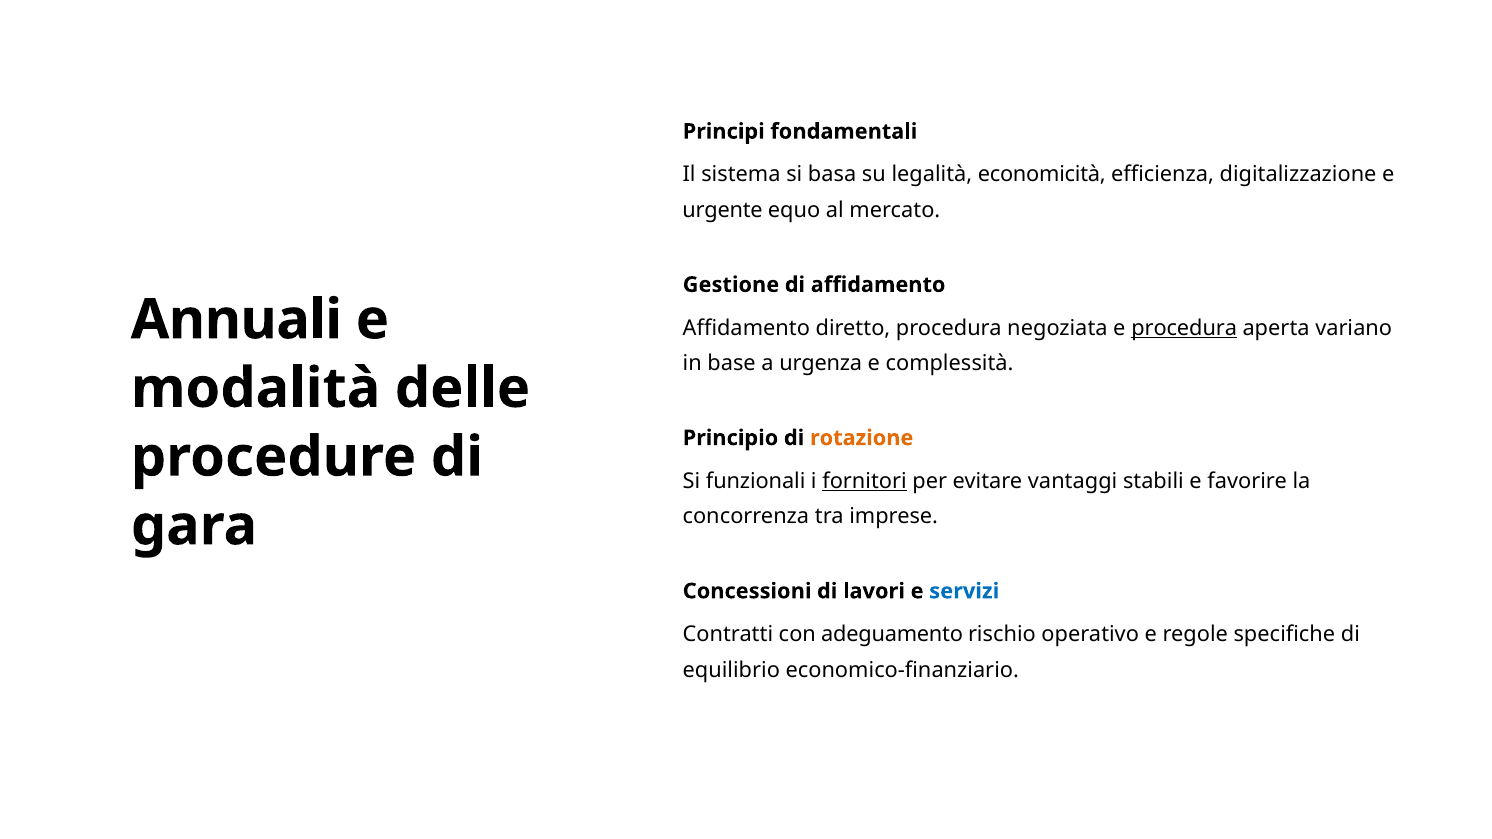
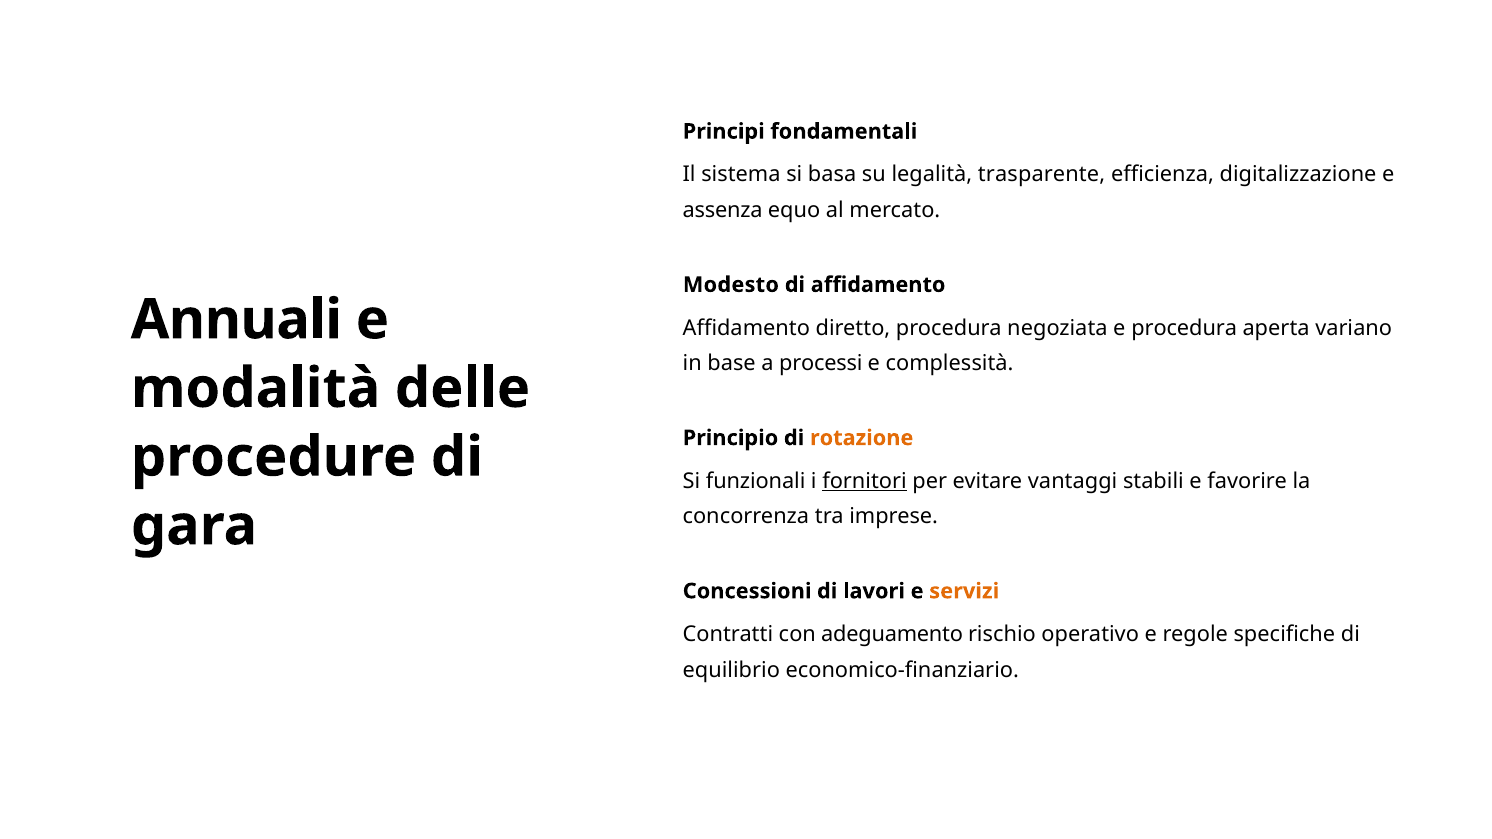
economicità: economicità -> trasparente (1042, 175)
urgente: urgente -> assenza (723, 210)
Gestione: Gestione -> Modesto (731, 285)
procedura underline: present -> none (1184, 328)
urgenza: urgenza -> processi (821, 364)
servizi colour: blue -> orange (964, 591)
